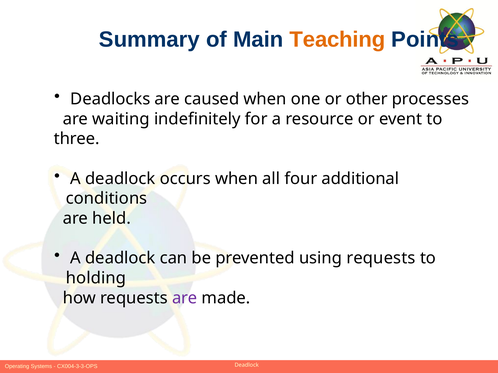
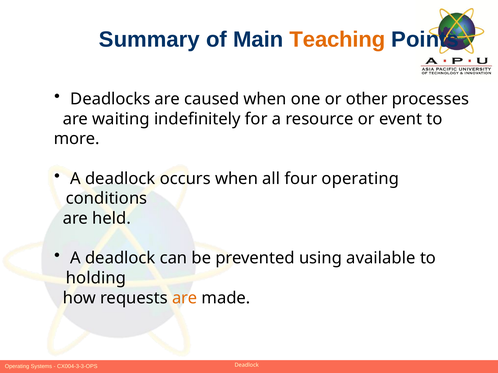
three: three -> more (77, 139)
four additional: additional -> operating (360, 179)
using requests: requests -> available (381, 259)
are colour: purple -> orange (185, 298)
